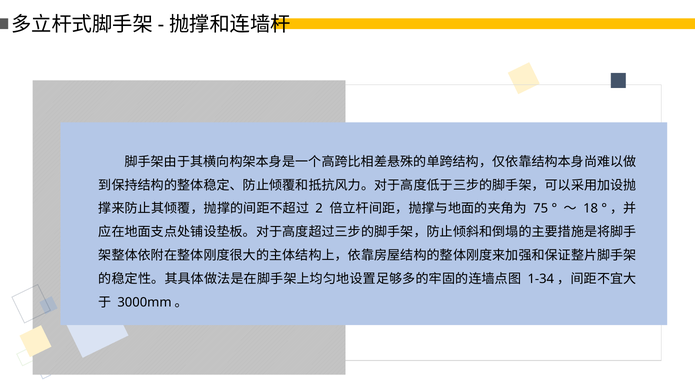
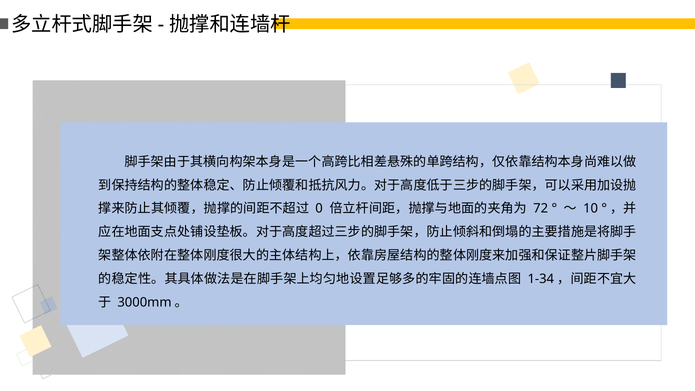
2: 2 -> 0 (319, 209)
75: 75 -> 72 (541, 209)
18: 18 -> 10 (591, 209)
